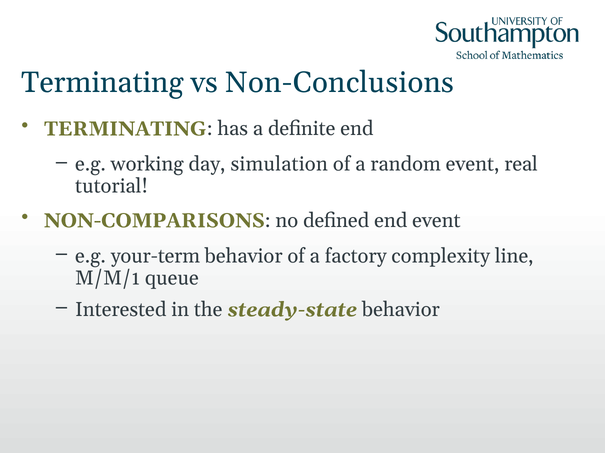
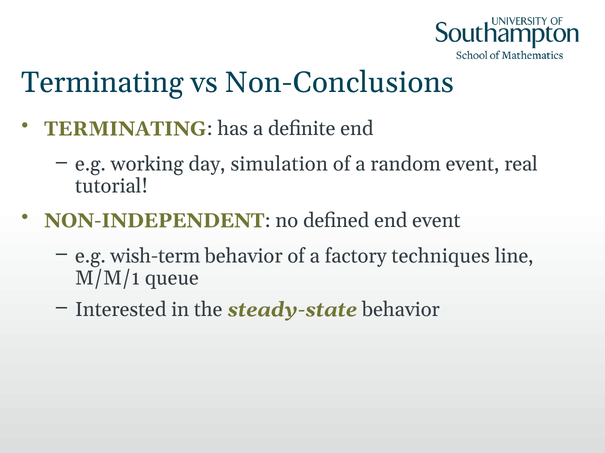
NON-COMPARISONS: NON-COMPARISONS -> NON-INDEPENDENT (154, 221)
your-term: your-term -> wish-term (155, 257)
complexity: complexity -> techniques (441, 257)
